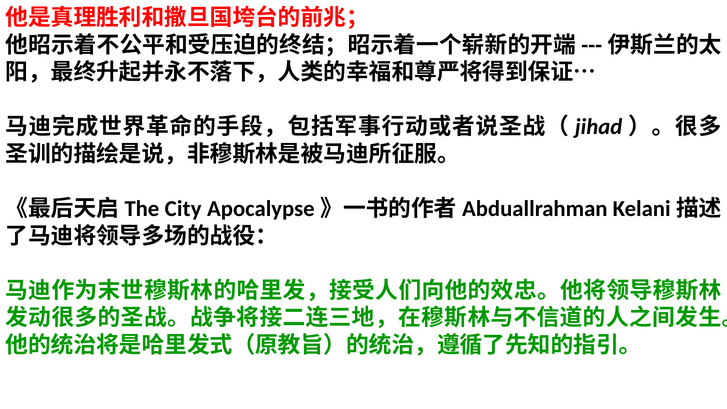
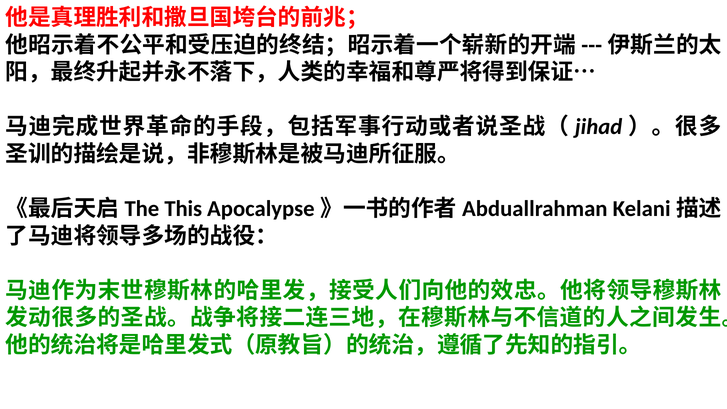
City: City -> This (183, 209)
